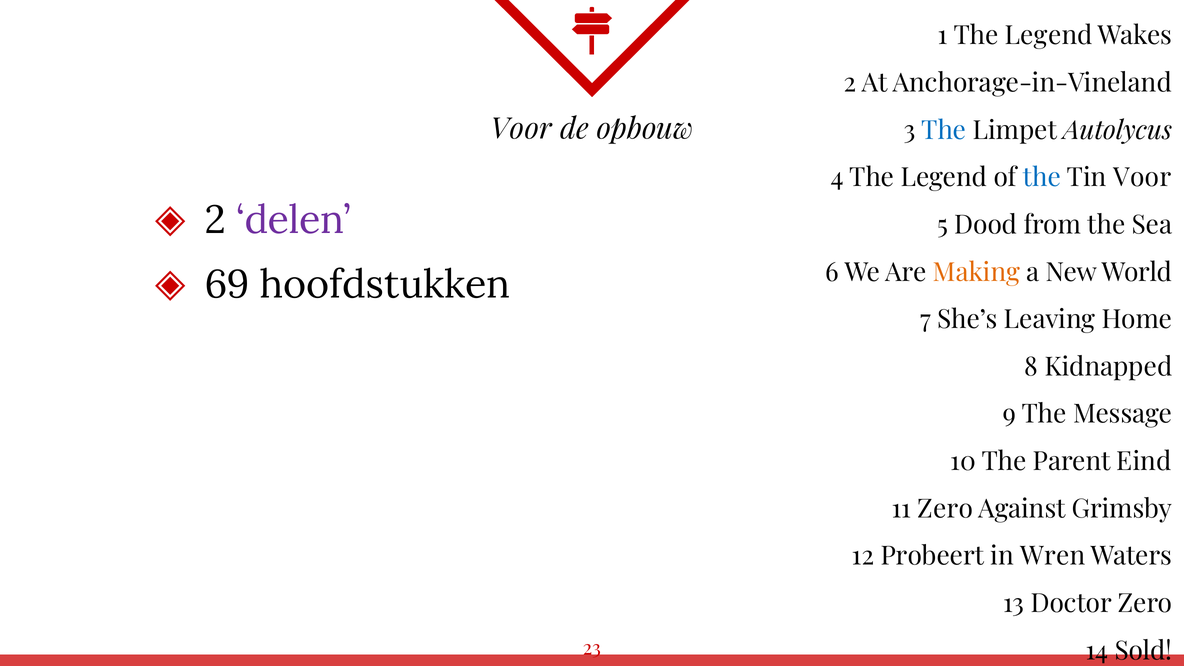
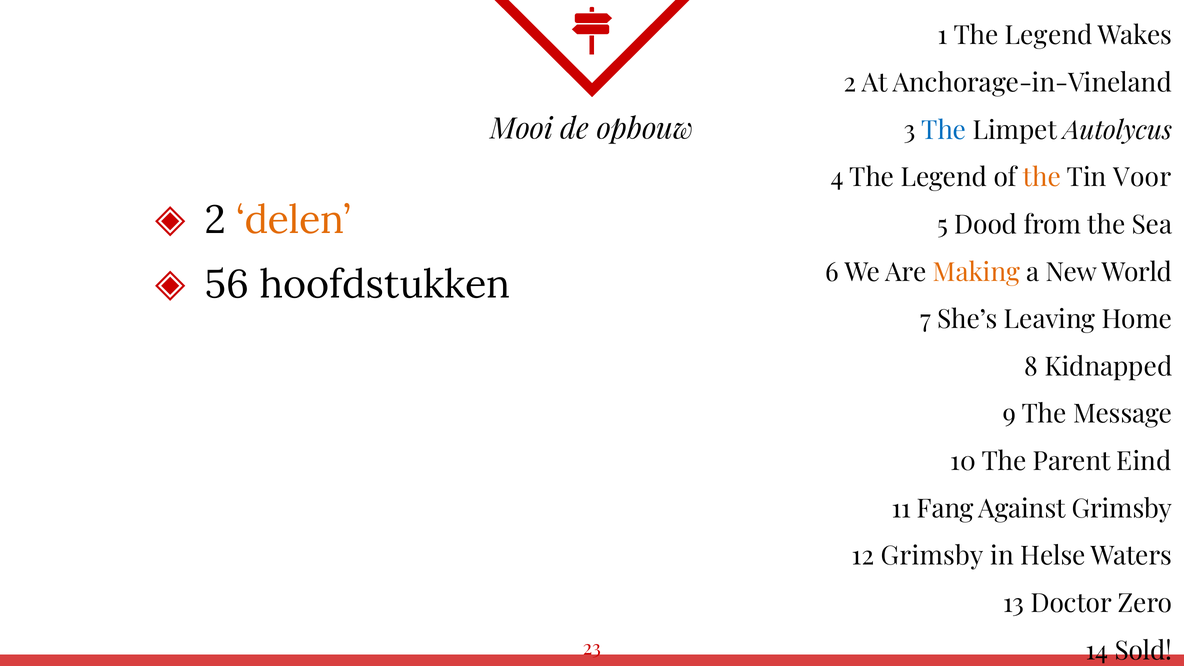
Voor: Voor -> Mooi (522, 129)
the colour: blue -> orange (1042, 178)
delen colour: purple -> orange (293, 220)
69: 69 -> 56 (227, 285)
11 Zero: Zero -> Fang (945, 509)
12 Probeert: Probeert -> Grimsby (932, 556)
Wren: Wren -> Helse (1053, 556)
